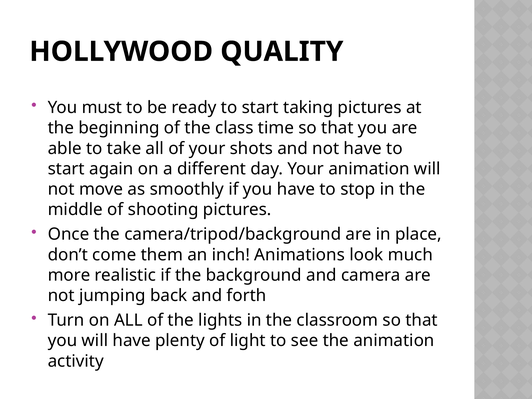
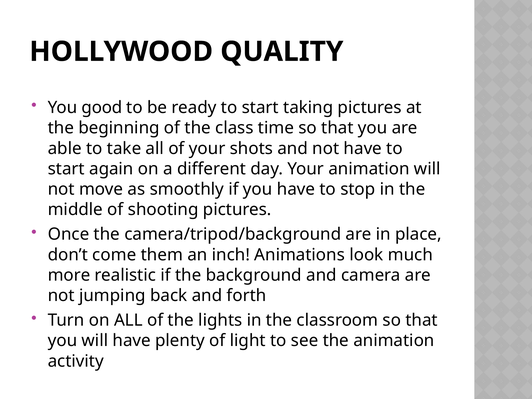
must: must -> good (102, 108)
